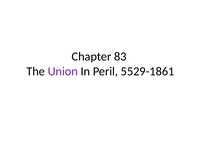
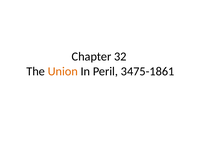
83: 83 -> 32 (120, 56)
Union colour: purple -> orange (63, 71)
5529-1861: 5529-1861 -> 3475-1861 (148, 71)
